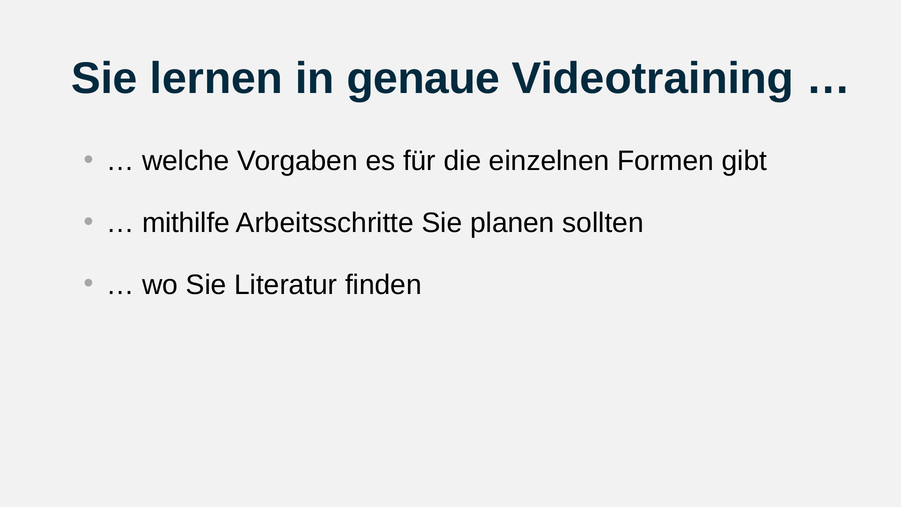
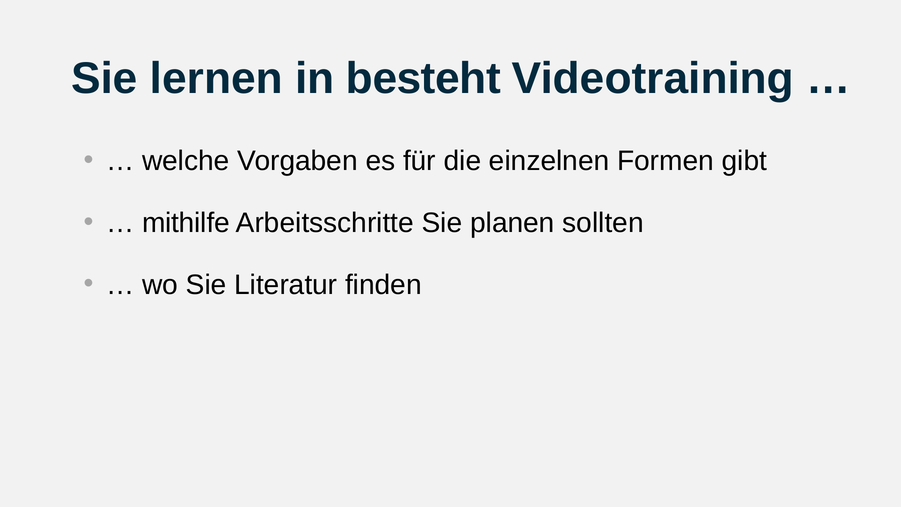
genaue: genaue -> besteht (423, 79)
